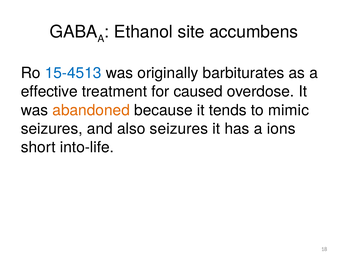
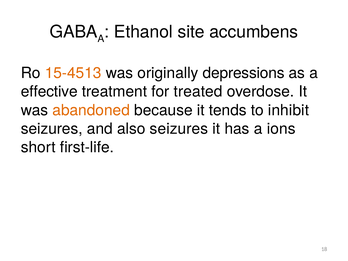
15-4513 colour: blue -> orange (73, 73)
barbiturates: barbiturates -> depressions (244, 73)
caused: caused -> treated (198, 92)
mimic: mimic -> inhibit (289, 110)
into-life: into-life -> first-life (87, 147)
